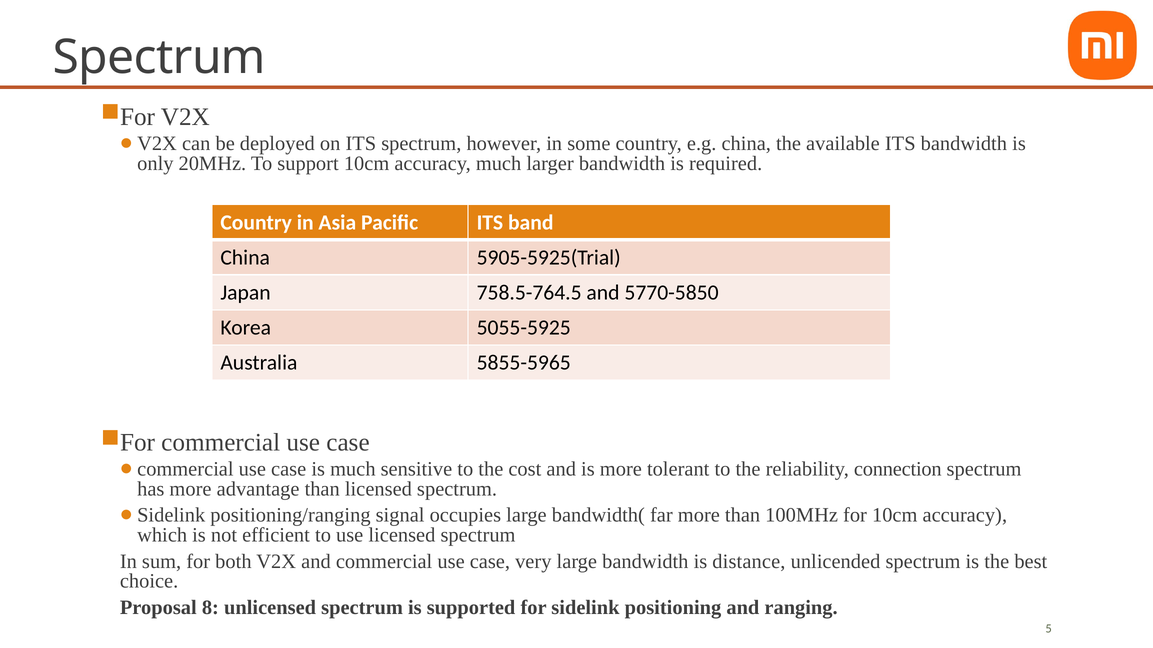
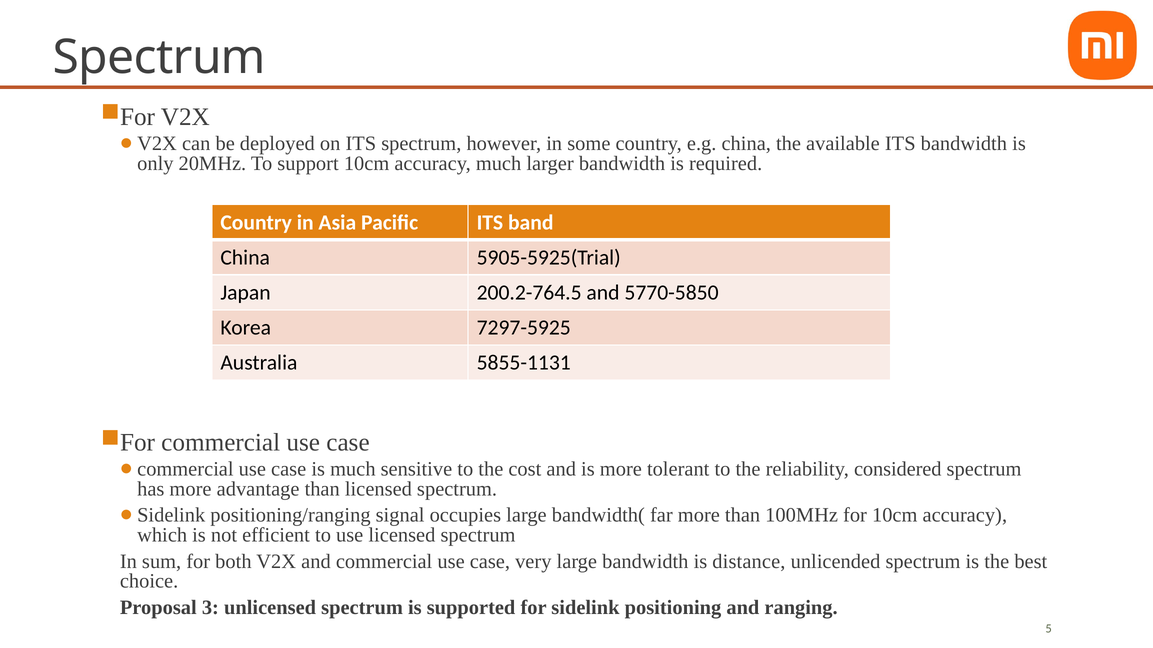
758.5-764.5: 758.5-764.5 -> 200.2-764.5 (529, 293)
5055-5925: 5055-5925 -> 7297-5925 (524, 328)
5855-5965: 5855-5965 -> 5855-1131 (524, 363)
connection: connection -> considered (898, 470)
8: 8 -> 3 (210, 608)
